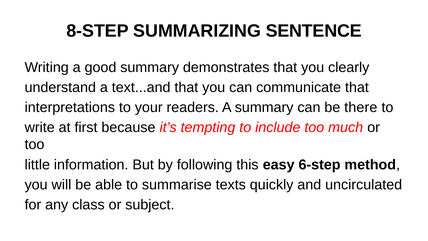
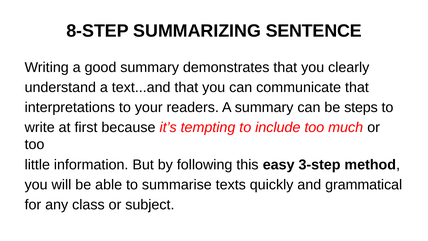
there: there -> steps (361, 107)
6-step: 6-step -> 3-step (320, 164)
uncirculated: uncirculated -> grammatical (364, 184)
